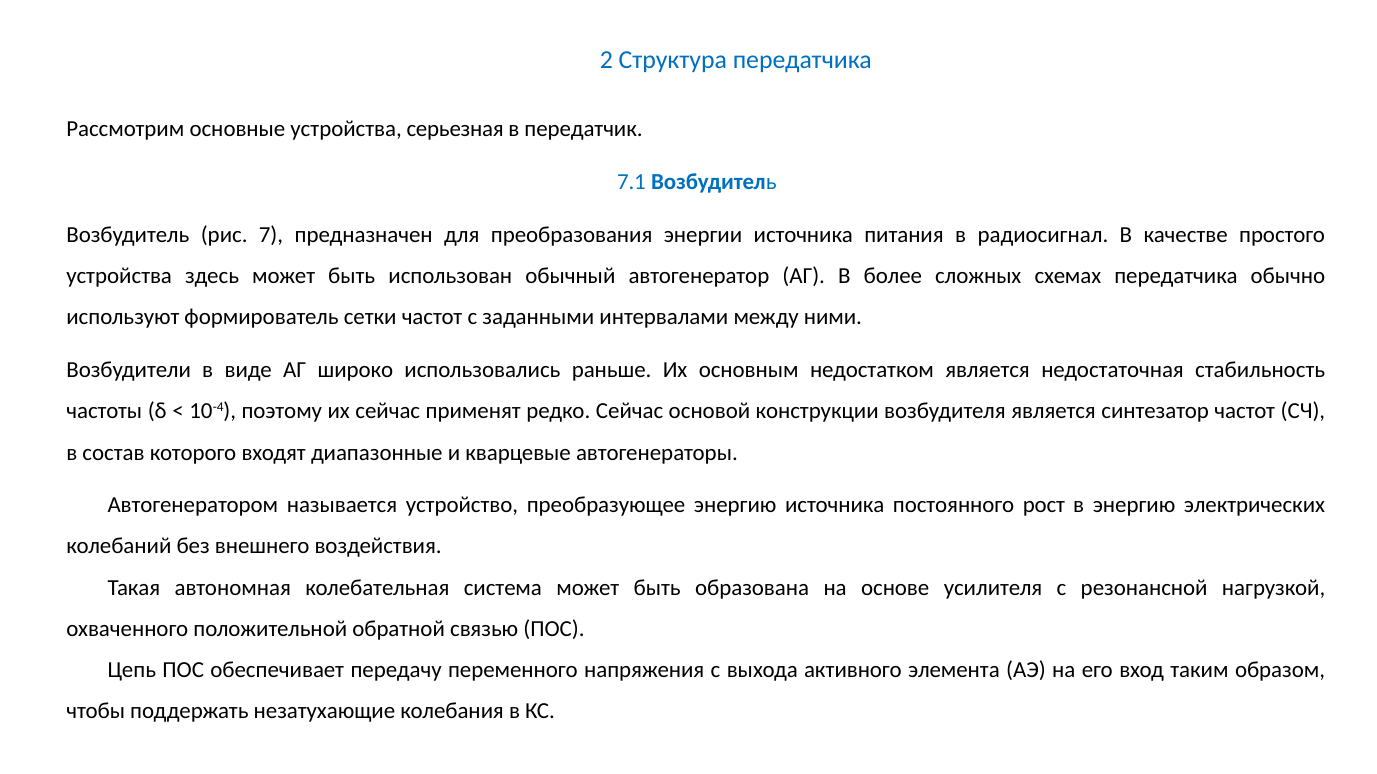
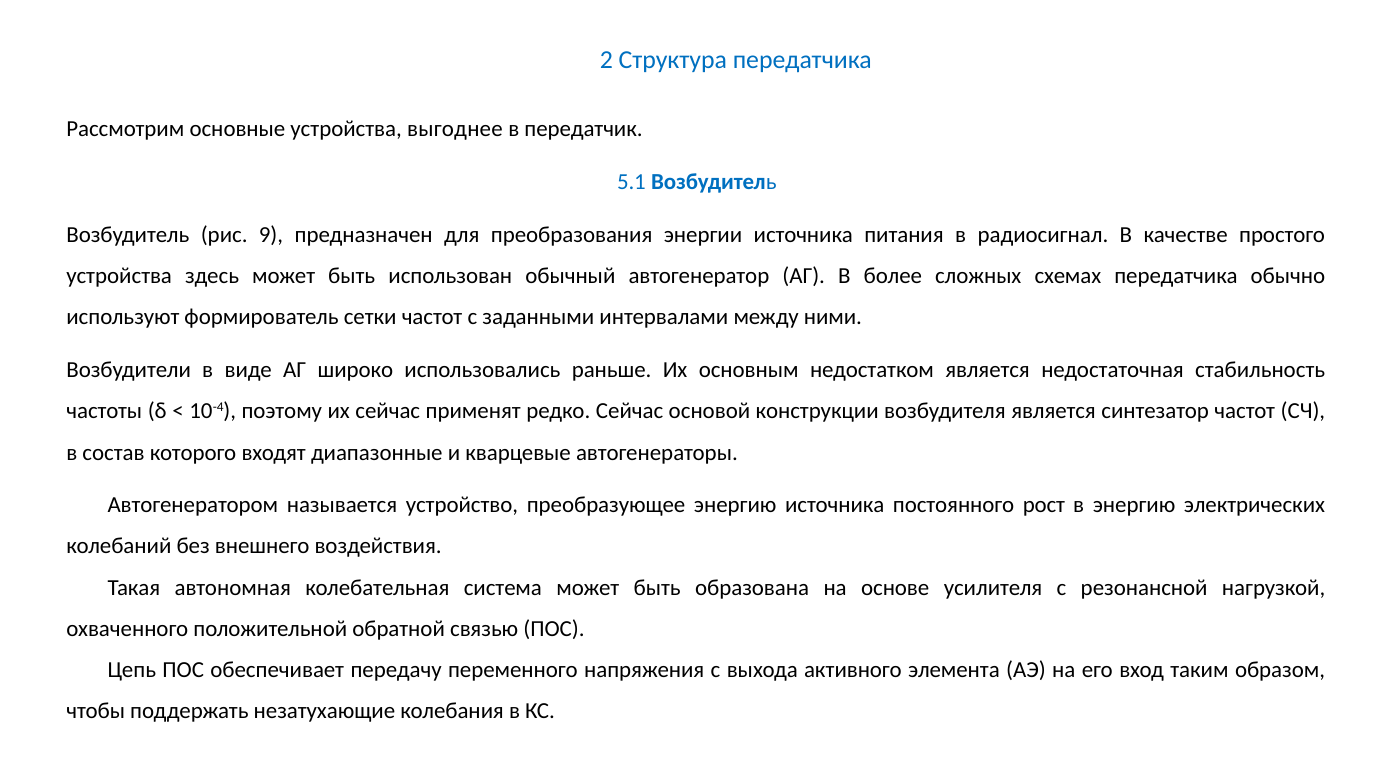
серьезная: серьезная -> выгоднее (455, 129)
7.1: 7.1 -> 5.1 (631, 182)
7: 7 -> 9 (271, 235)
